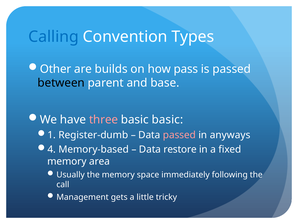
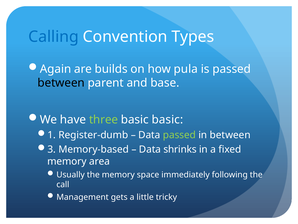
Other: Other -> Again (56, 69)
pass: pass -> pula (186, 69)
three colour: pink -> light green (104, 119)
passed colour: pink -> light green (179, 135)
in anyways: anyways -> between (230, 135)
4: 4 -> 3 (52, 149)
restore: restore -> shrinks (180, 149)
